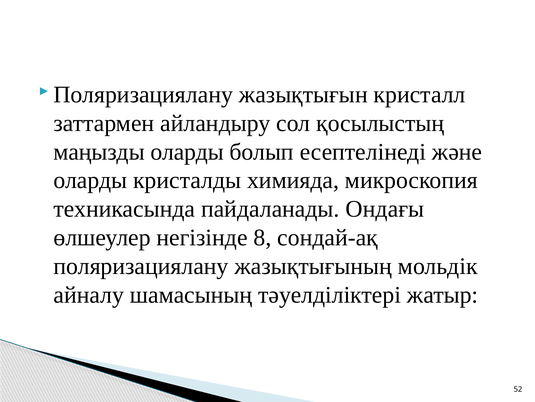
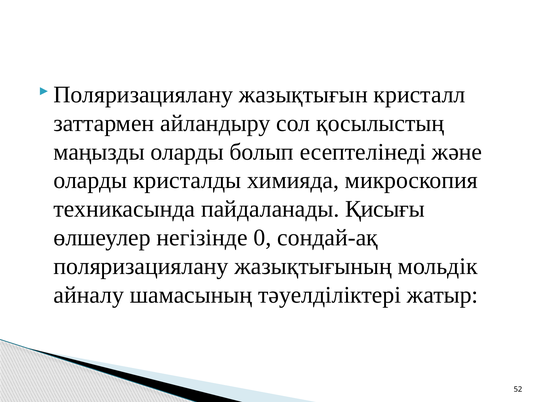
Ондағы: Ондағы -> Қисығы (385, 209)
8: 8 -> 0 (262, 237)
